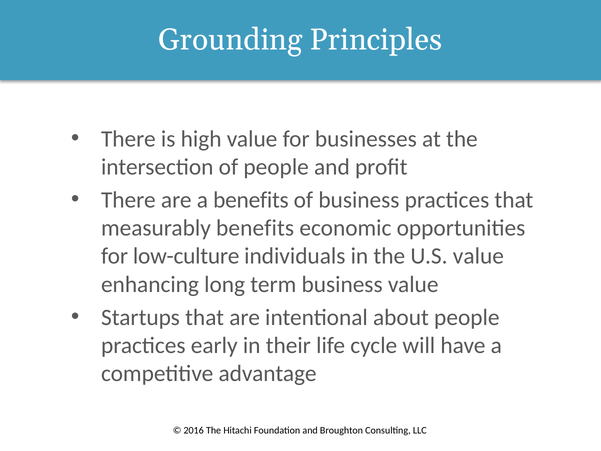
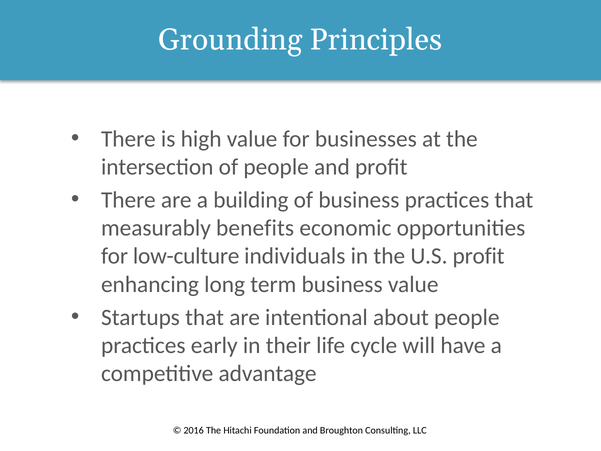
a benefits: benefits -> building (251, 200)
U.S value: value -> profit (479, 256)
